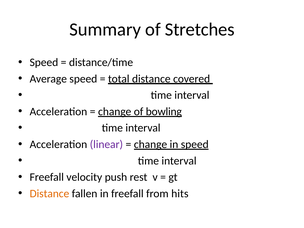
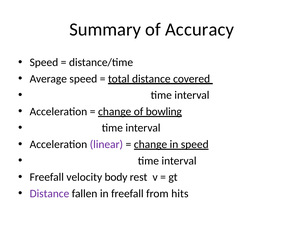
Stretches: Stretches -> Accuracy (200, 29)
push: push -> body (116, 177)
Distance colour: orange -> purple (49, 194)
